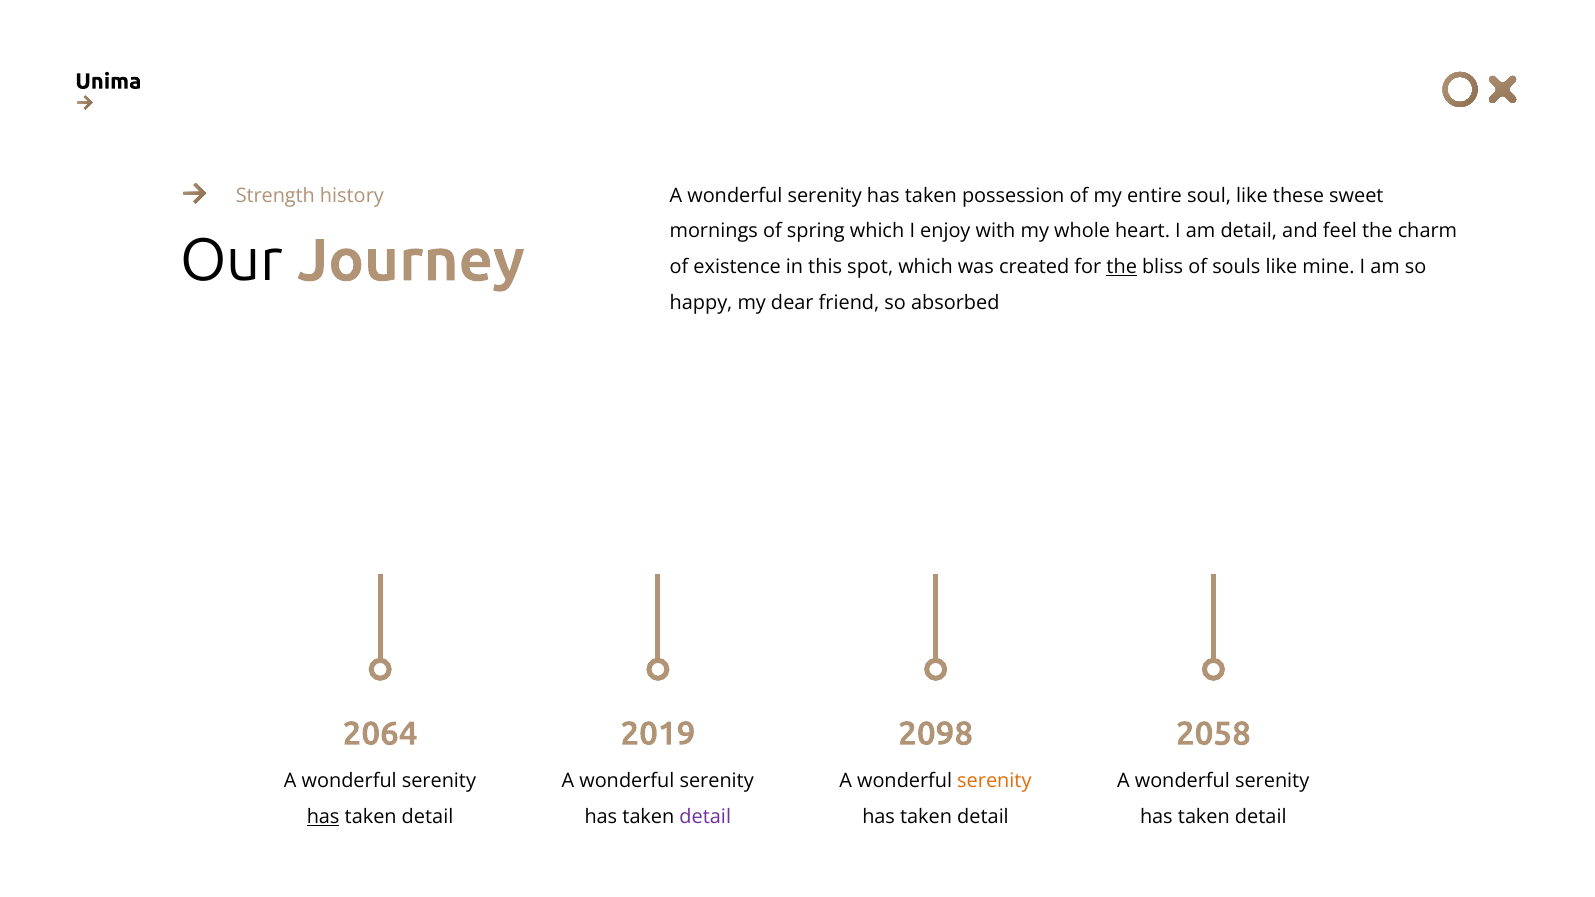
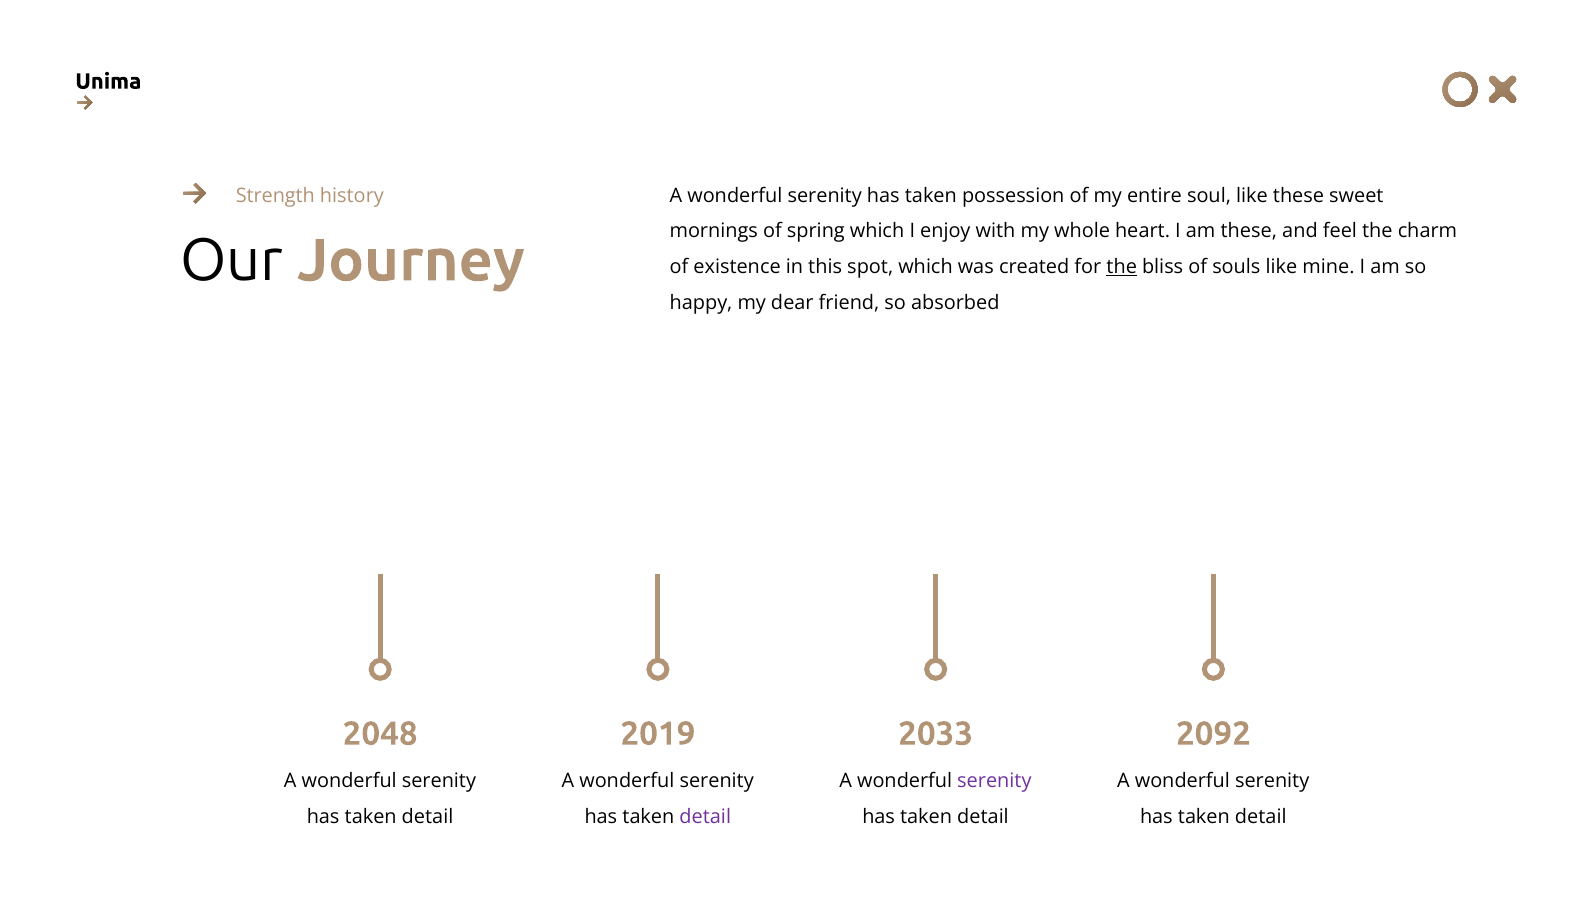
am detail: detail -> these (1249, 231)
2064: 2064 -> 2048 (380, 734)
2098: 2098 -> 2033 (936, 734)
2058: 2058 -> 2092 (1213, 734)
serenity colour: orange -> purple (994, 782)
has underline: present -> none (323, 817)
